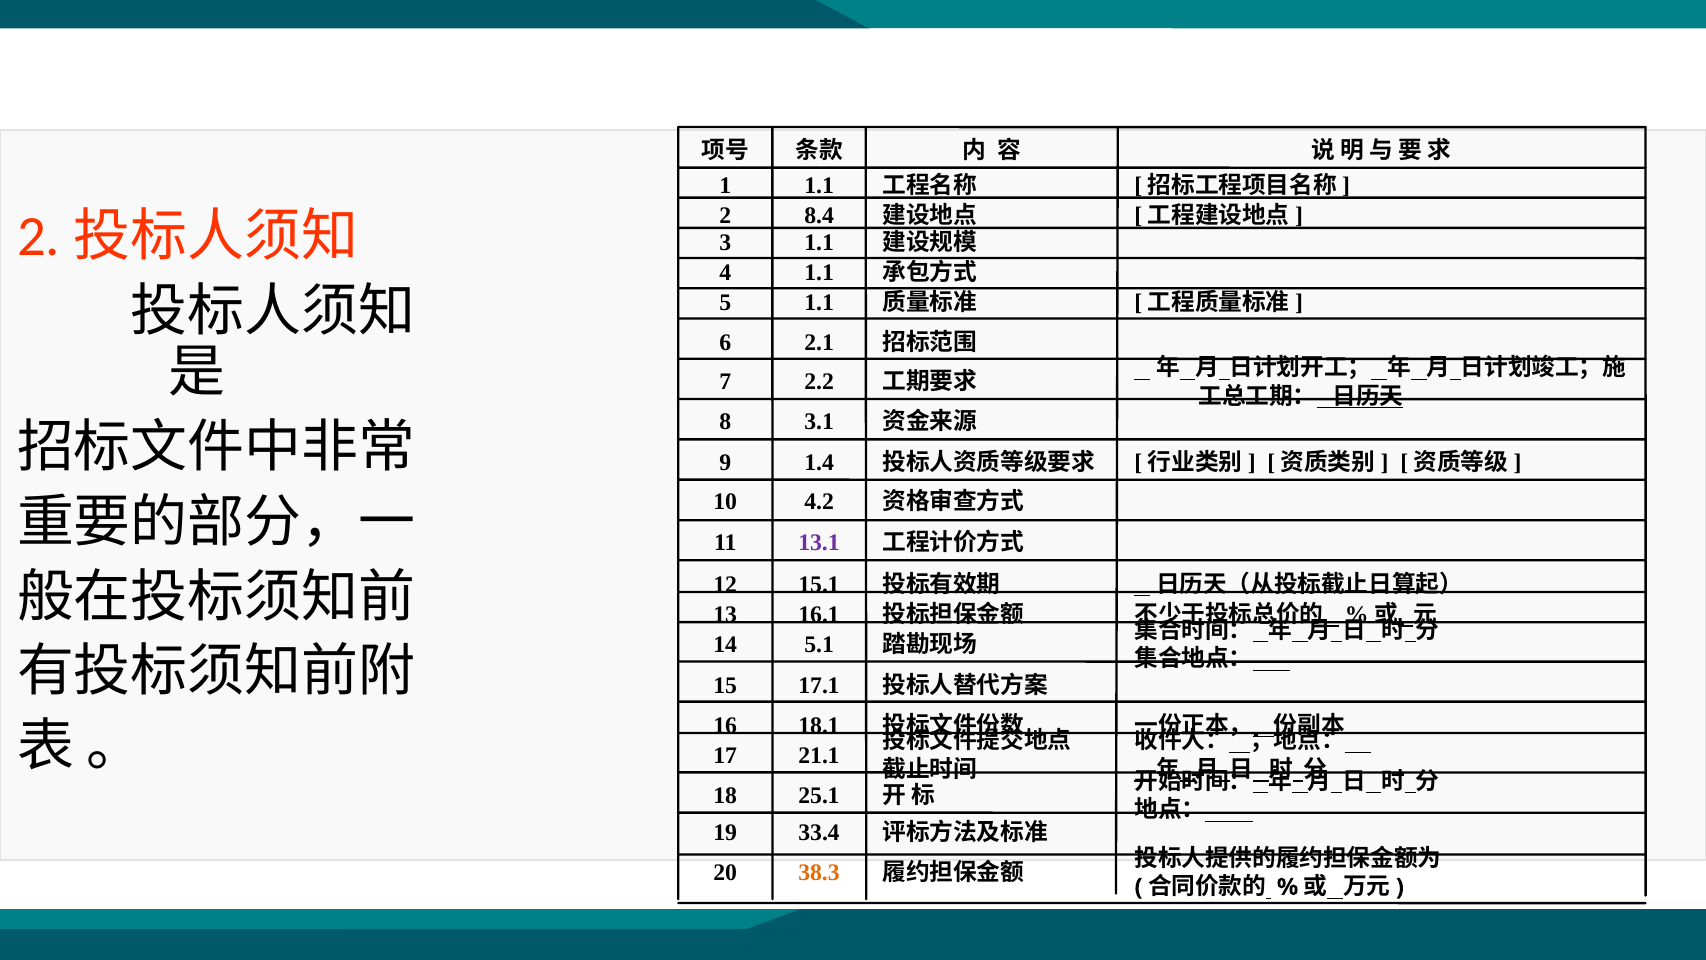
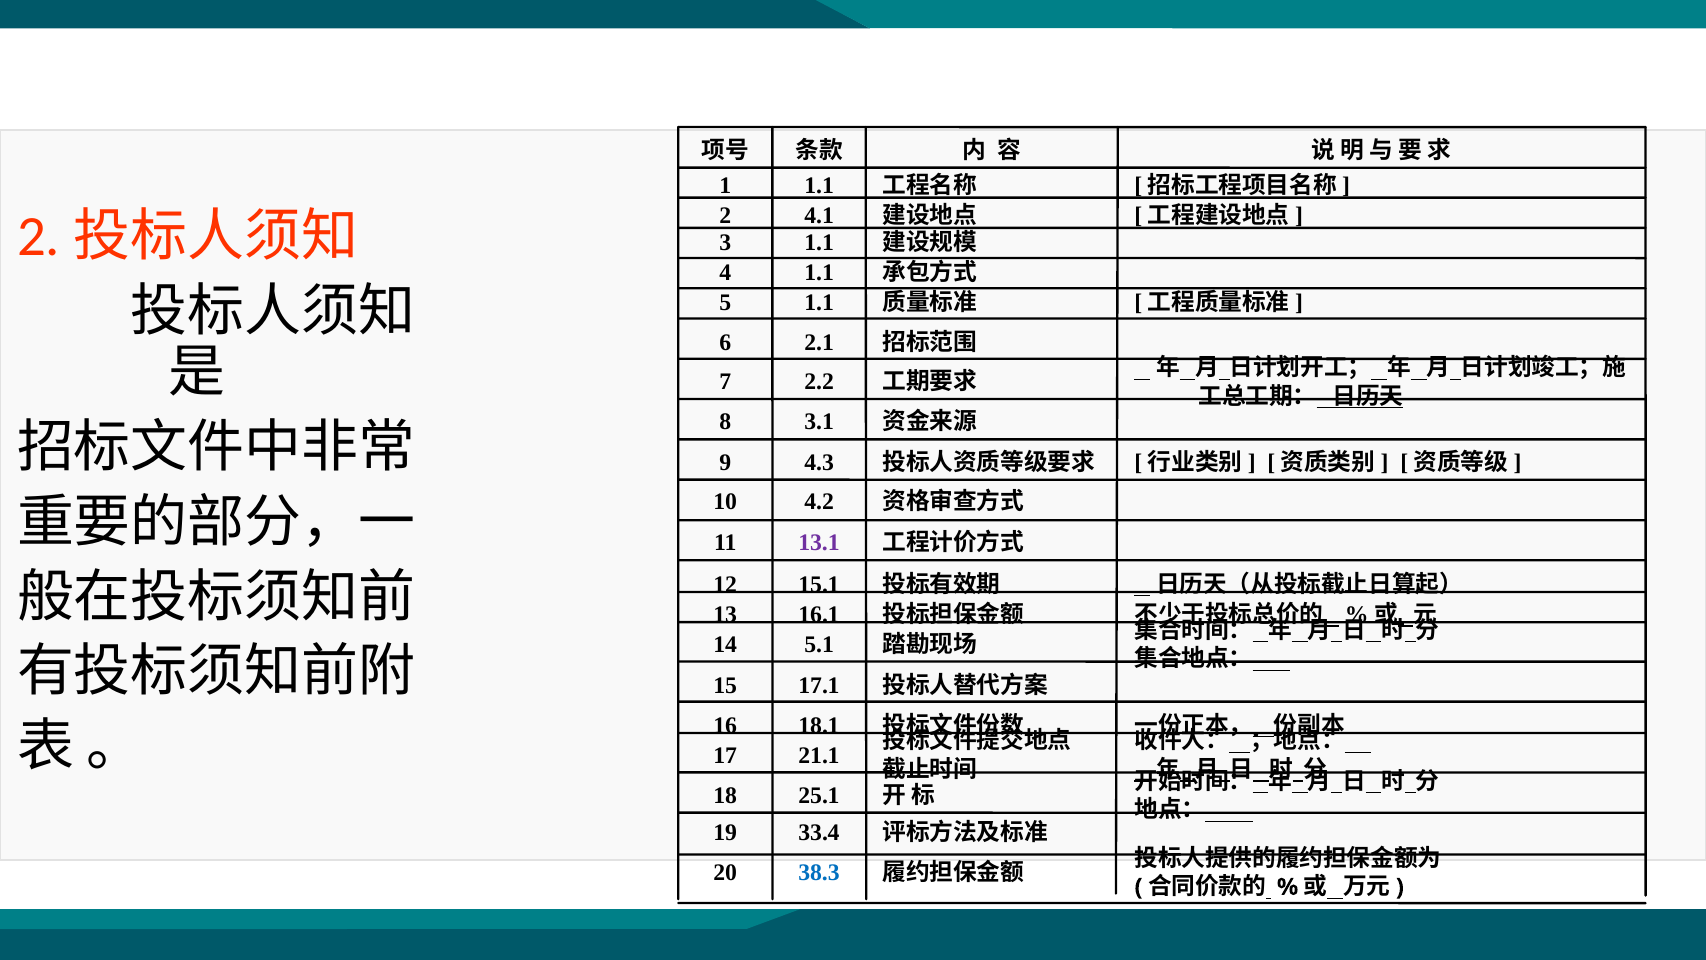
8.4: 8.4 -> 4.1 (819, 216)
1.4: 1.4 -> 4.3 (819, 462)
38.3 colour: orange -> blue (819, 873)
